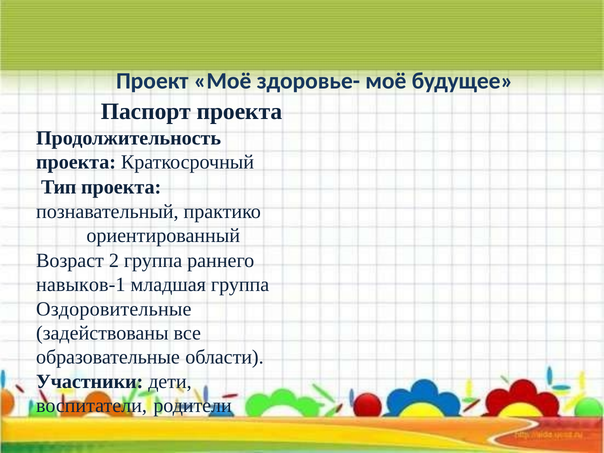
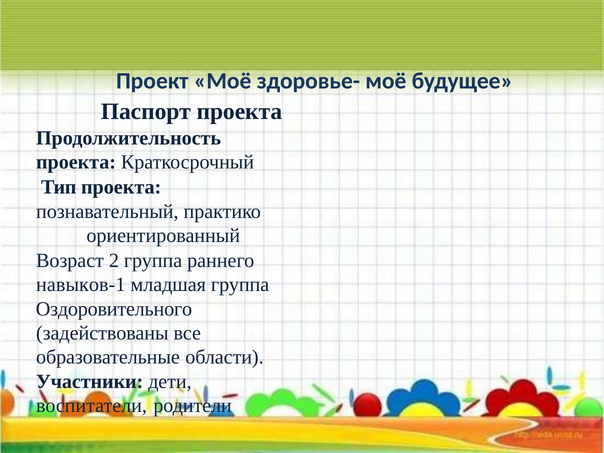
Оздоровительные: Оздоровительные -> Оздоровительного (114, 309)
